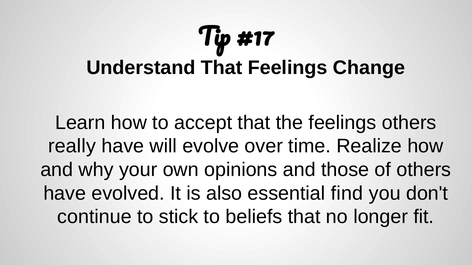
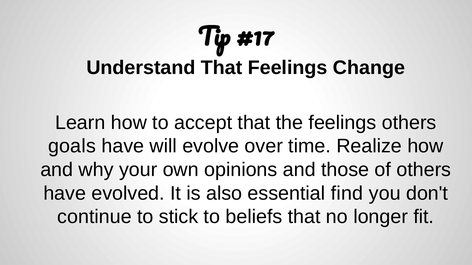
really: really -> goals (72, 146)
